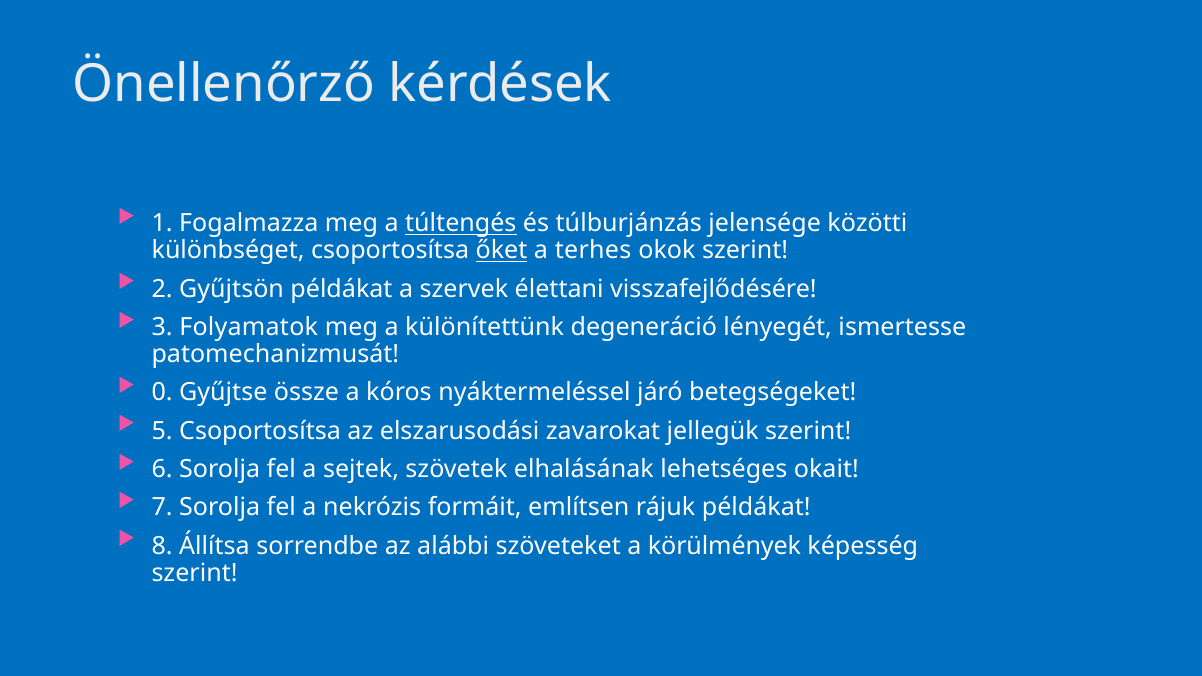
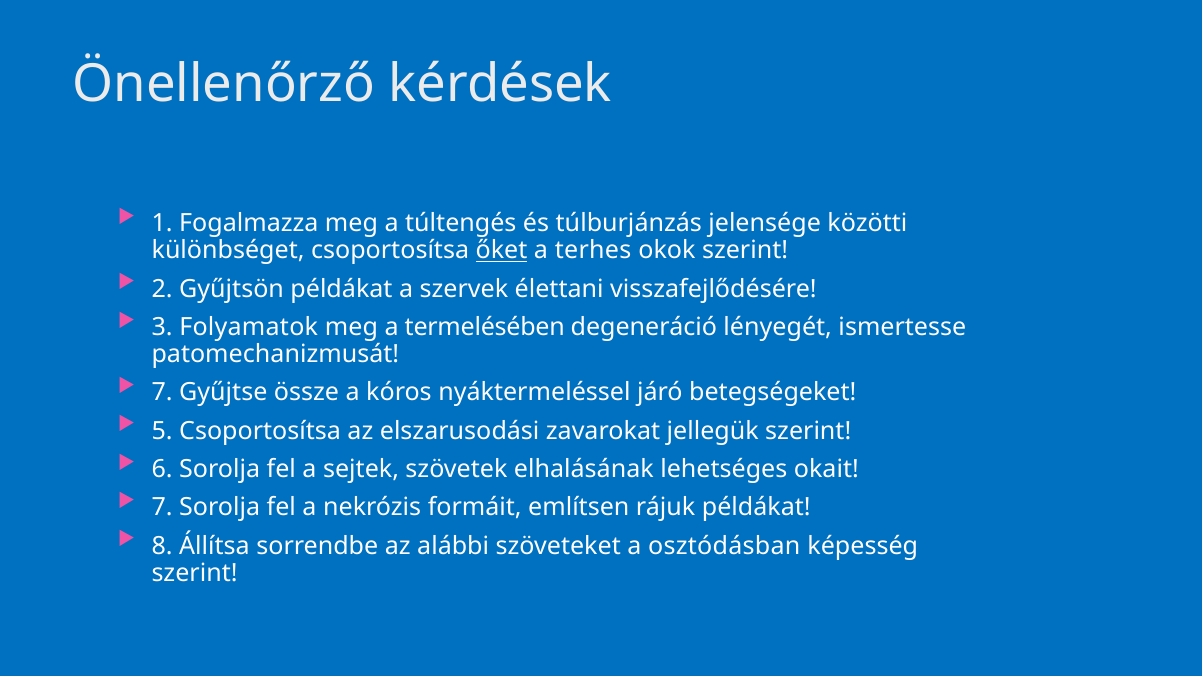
túltengés underline: present -> none (461, 224)
különítettünk: különítettünk -> termelésében (485, 327)
0: 0 -> 7 (162, 393)
körülmények: körülmények -> osztódásban (724, 546)
